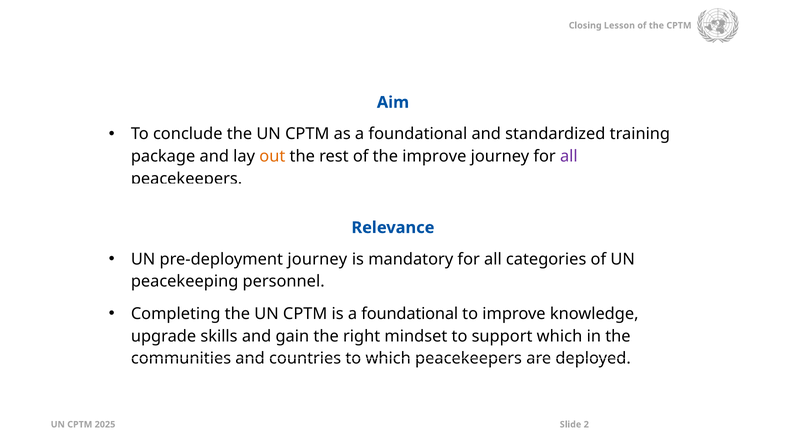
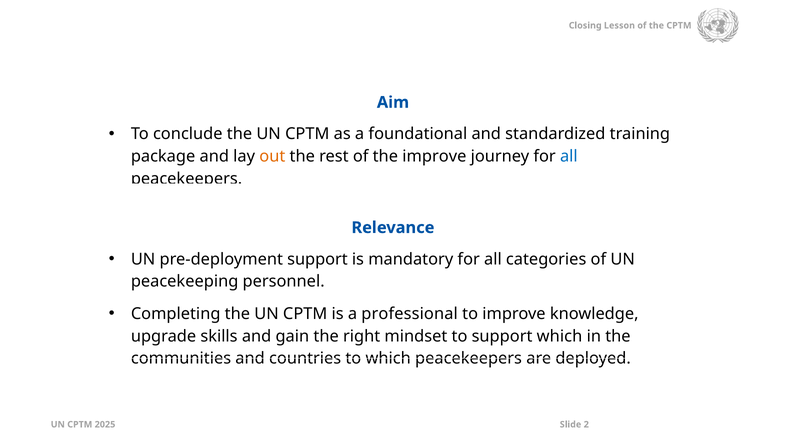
all colour: purple -> blue (569, 156)
pre-deployment journey: journey -> support (317, 259)
is a foundational: foundational -> professional (410, 314)
